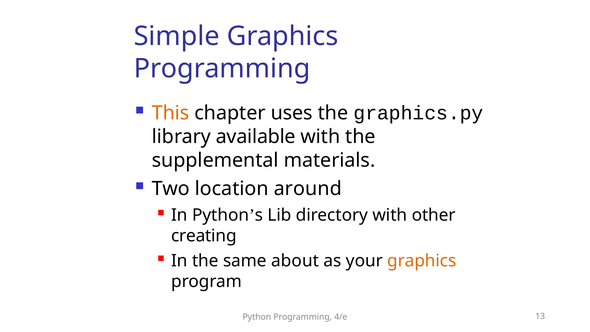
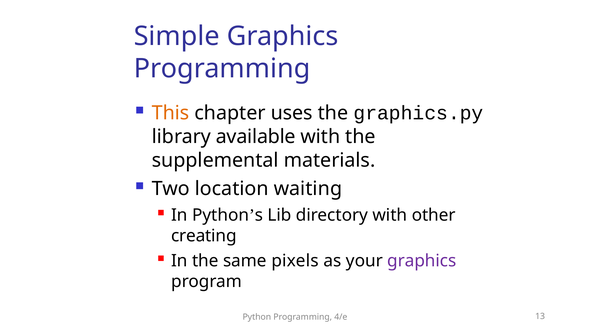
around: around -> waiting (308, 189)
about: about -> pixels (295, 261)
graphics colour: orange -> purple (422, 261)
